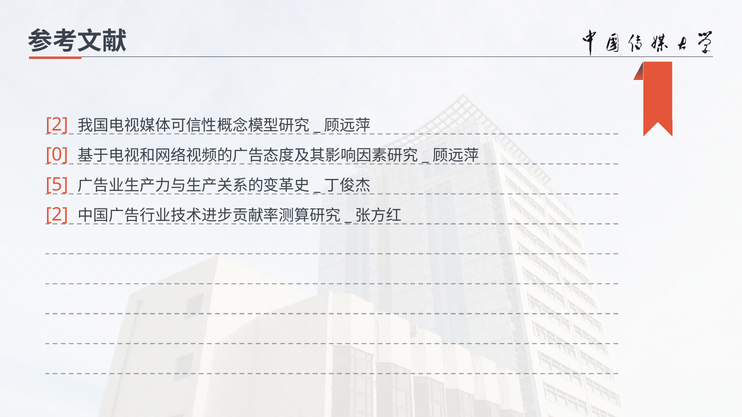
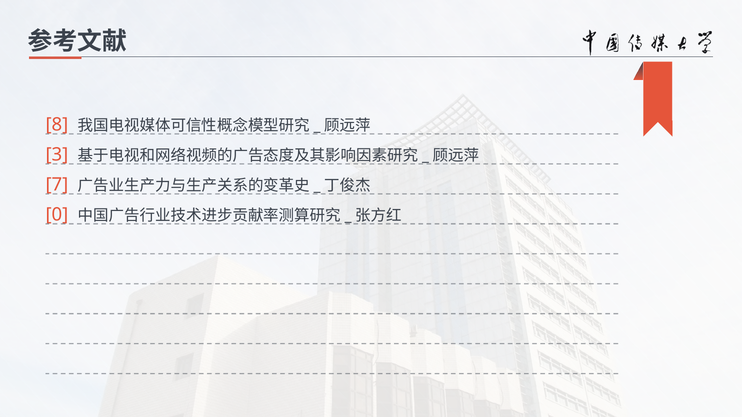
2: 2 -> 8 (57, 125)
0: 0 -> 3 (57, 155)
5: 5 -> 7 (57, 185)
2: 2 -> 0 (57, 215)
